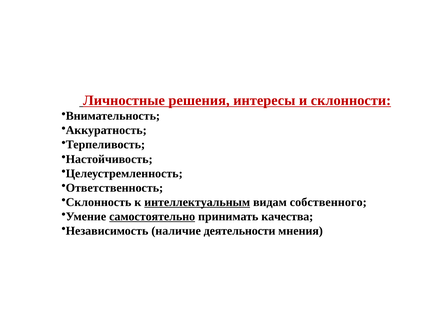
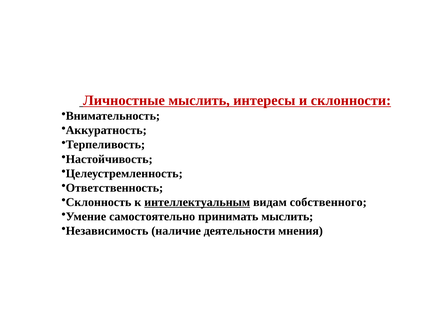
Личностные решения: решения -> мыслить (199, 100)
самостоятельно underline: present -> none (152, 217)
принимать качества: качества -> мыслить (287, 217)
